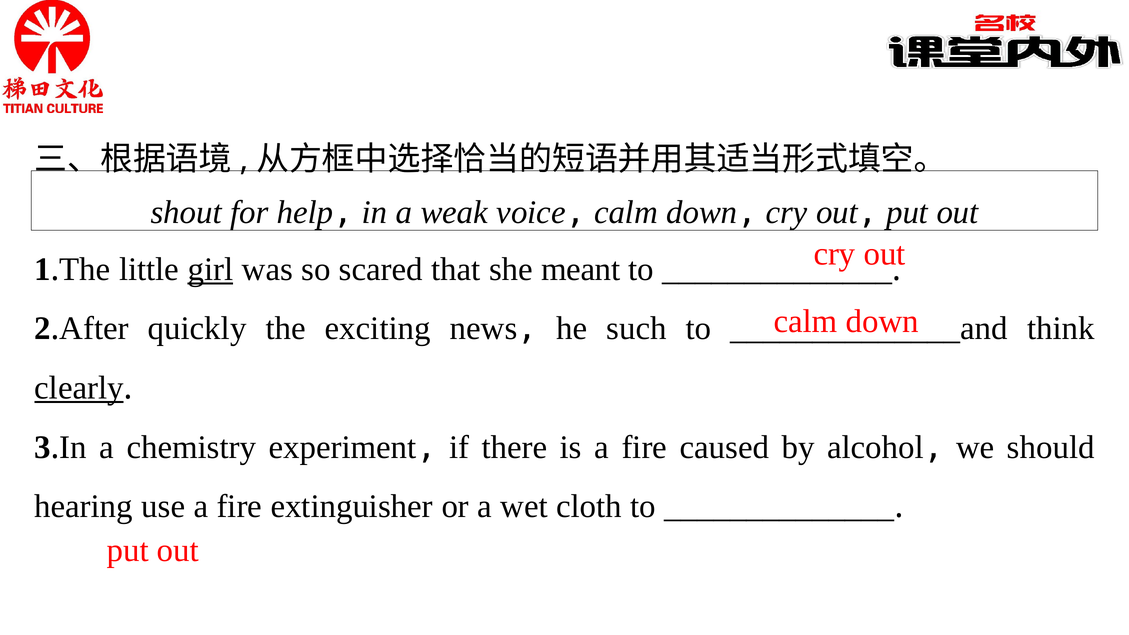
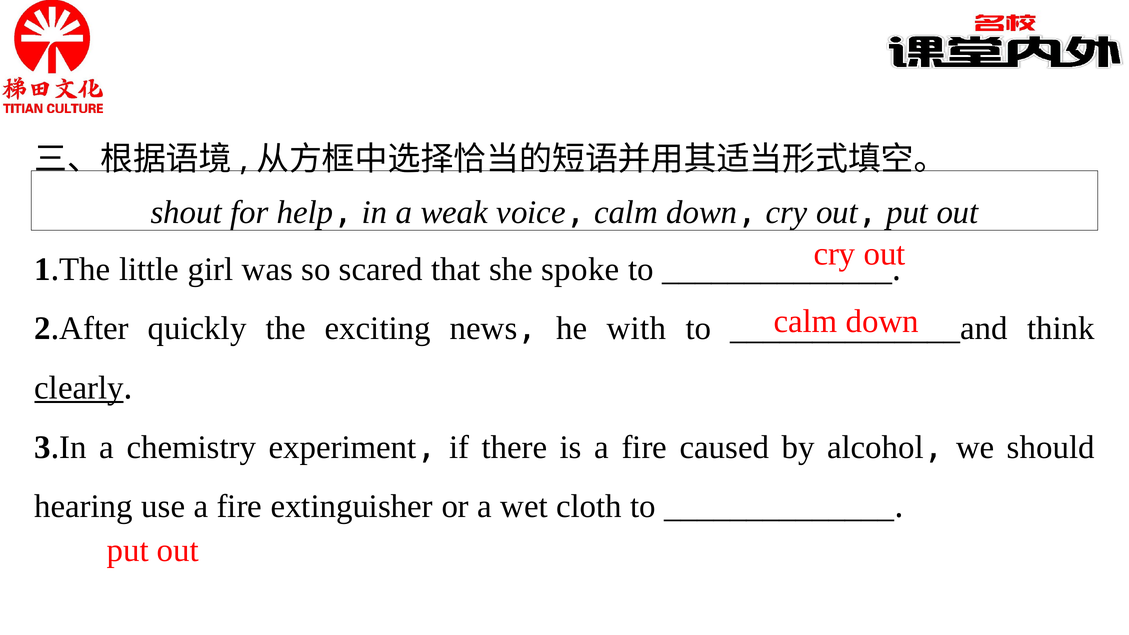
girl underline: present -> none (211, 269)
meant: meant -> spoke (580, 269)
such: such -> with (636, 329)
